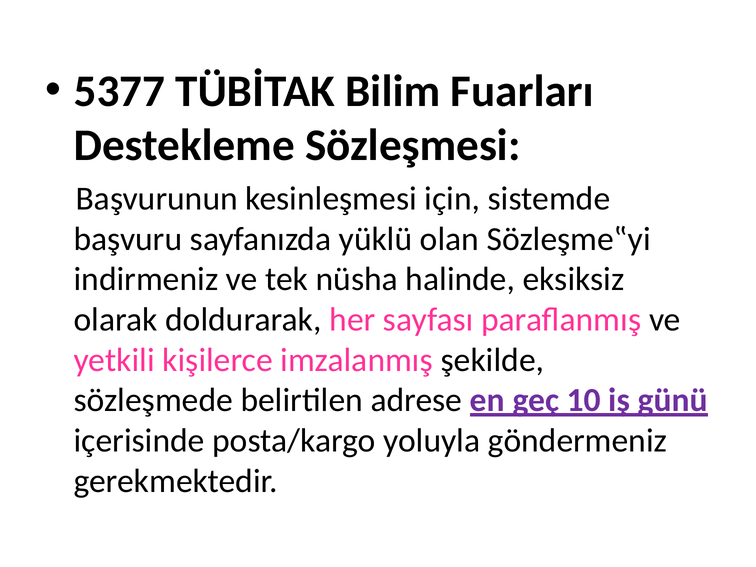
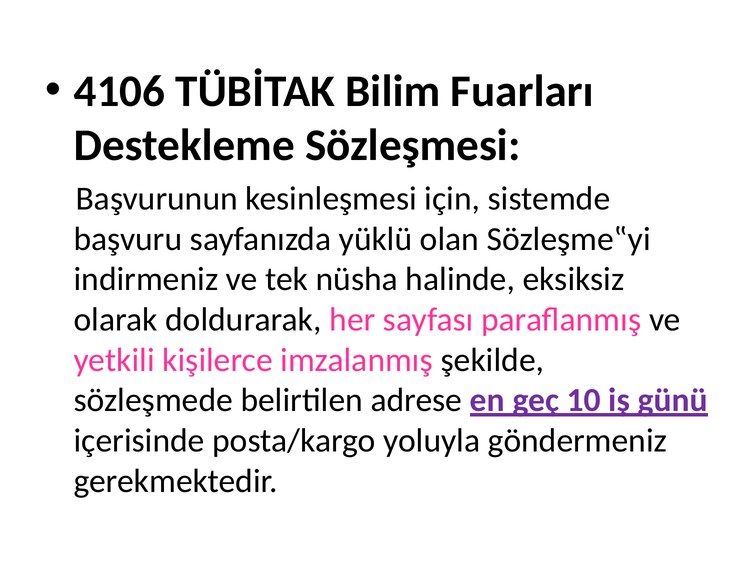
5377: 5377 -> 4106 (119, 91)
